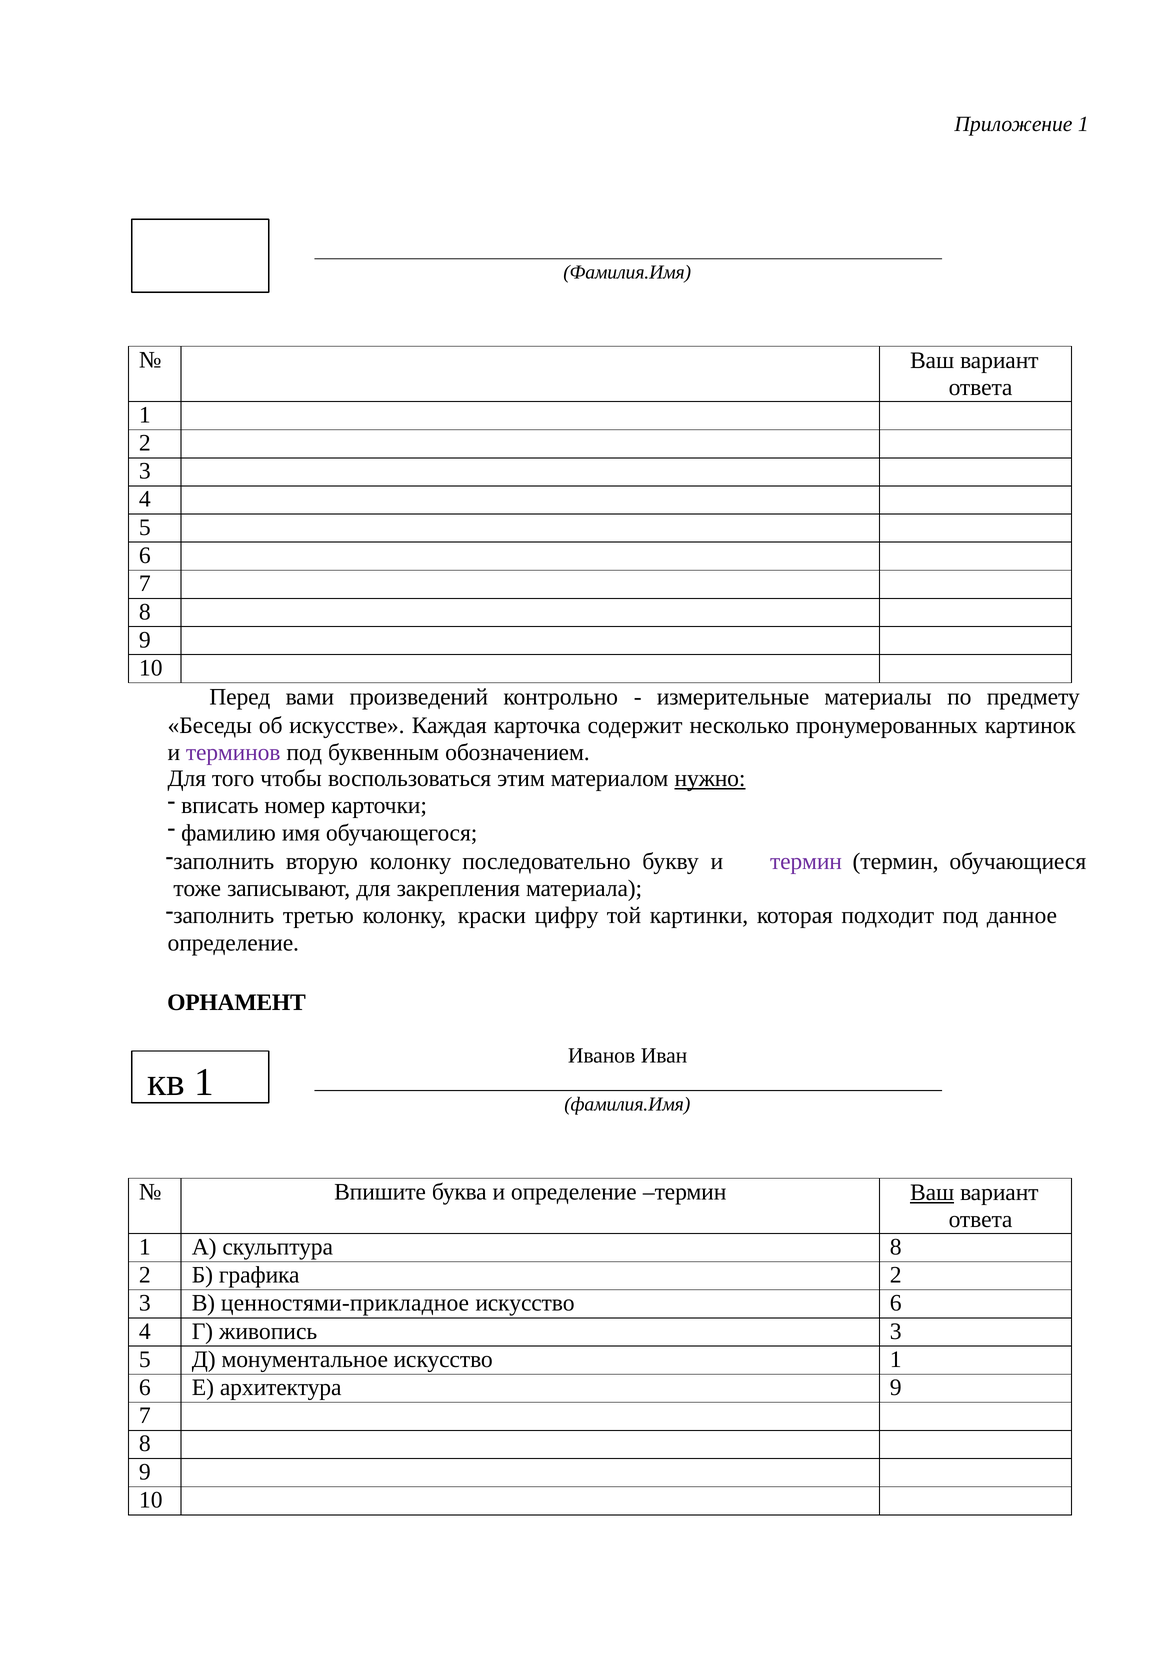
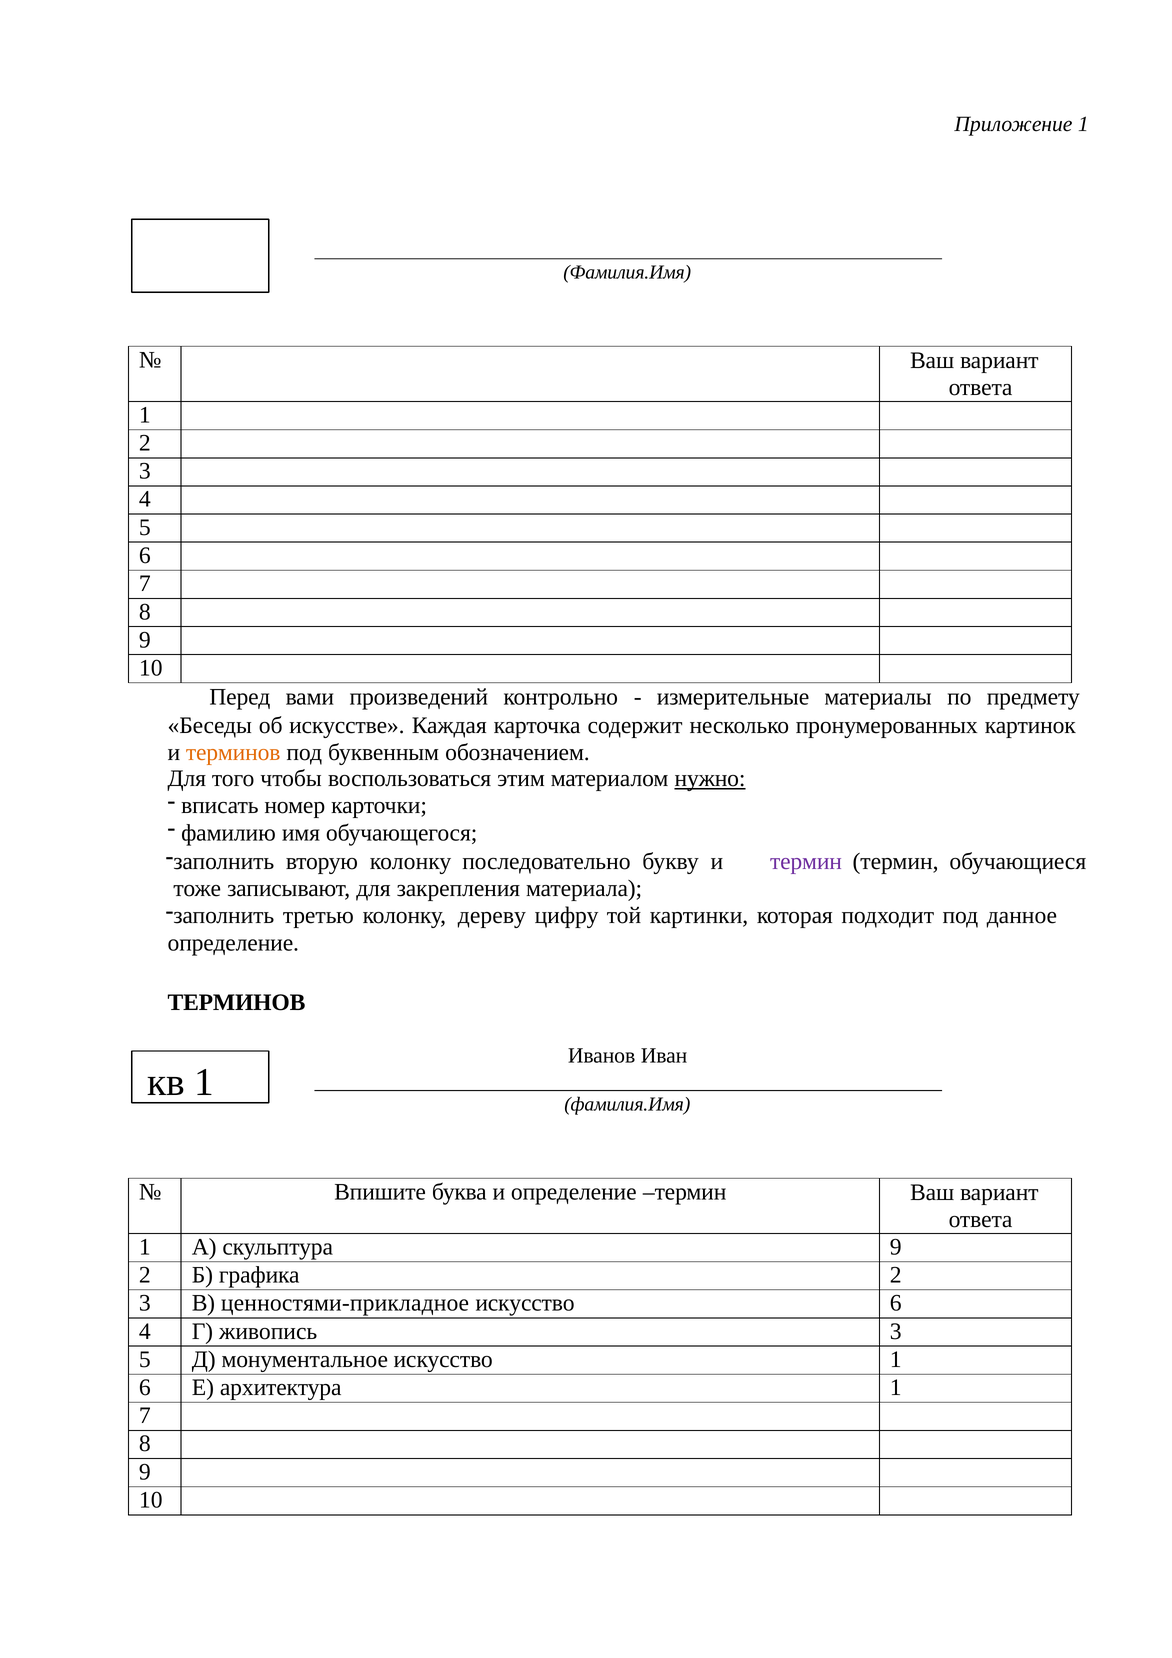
терминов colour: purple -> orange (233, 753)
краски: краски -> дереву (492, 916)
ОРНАМЕНТ: ОРНАМЕНТ -> ТЕРМИНОВ (236, 1003)
Ваш underline: present -> none (932, 1193)
скульптура 8: 8 -> 9 (896, 1247)
архитектура 9: 9 -> 1 (896, 1388)
